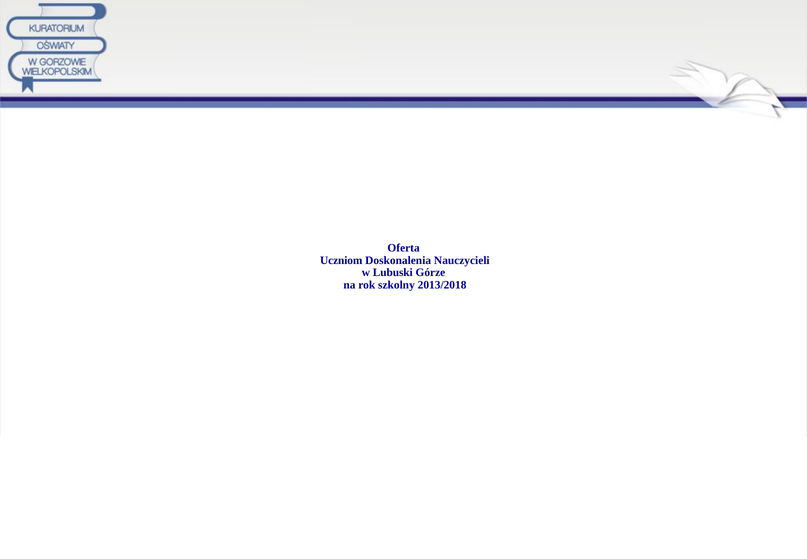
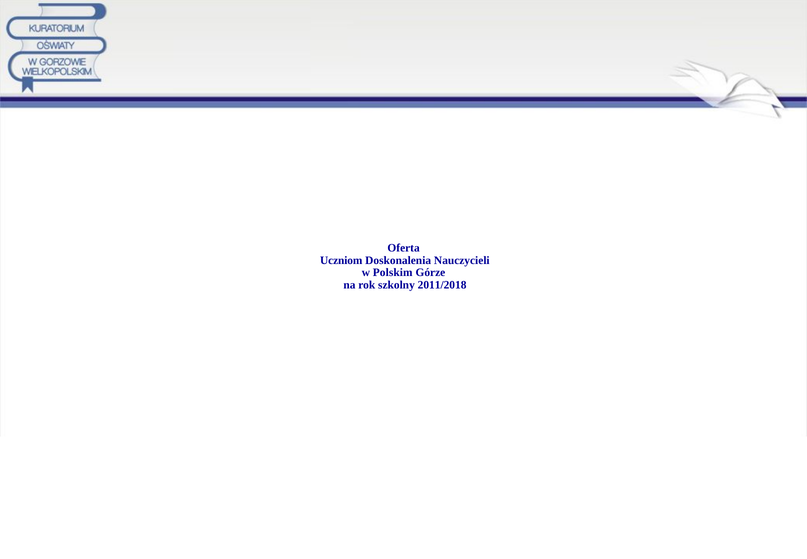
Lubuski: Lubuski -> Polskim (393, 273)
2013/2018: 2013/2018 -> 2011/2018 (442, 285)
